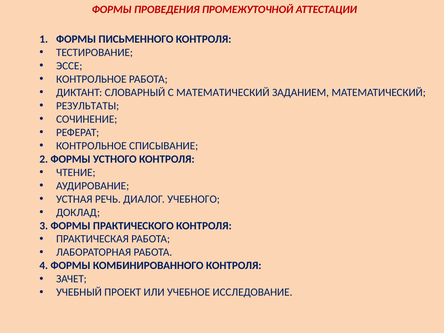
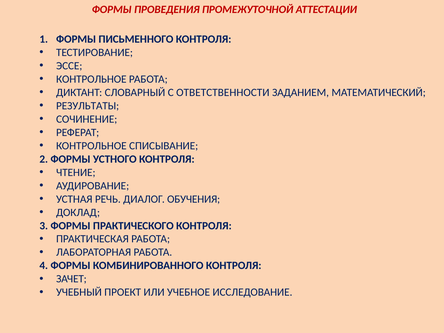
С МАТЕМАТИЧЕСКИЙ: МАТЕМАТИЧЕСКИЙ -> ОТВЕТСТВЕННОСТИ (223, 92)
УЧЕБНОГО: УЧЕБНОГО -> ОБУЧЕНИЯ (194, 199)
